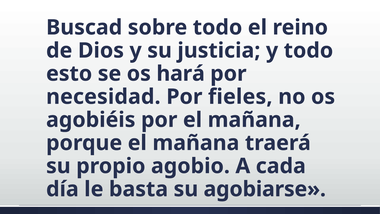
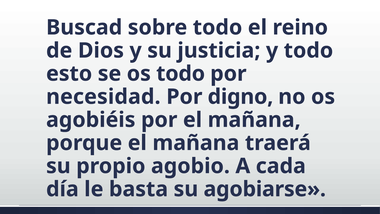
os hará: hará -> todo (181, 74)
fieles: fieles -> digno (240, 97)
